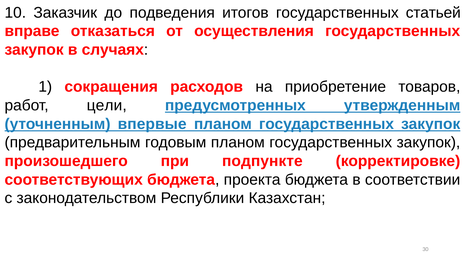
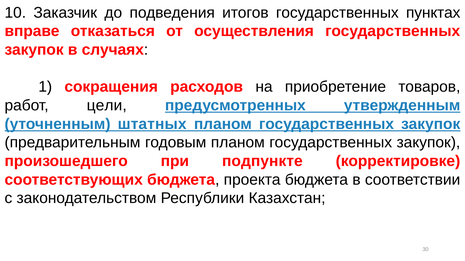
статьей: статьей -> пунктах (433, 13)
впервые: впервые -> штатных (152, 124)
